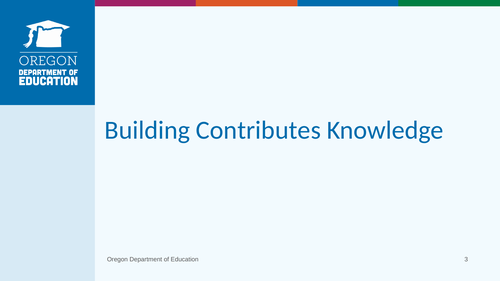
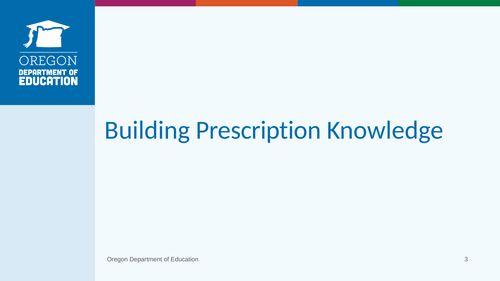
Contributes: Contributes -> Prescription (258, 130)
